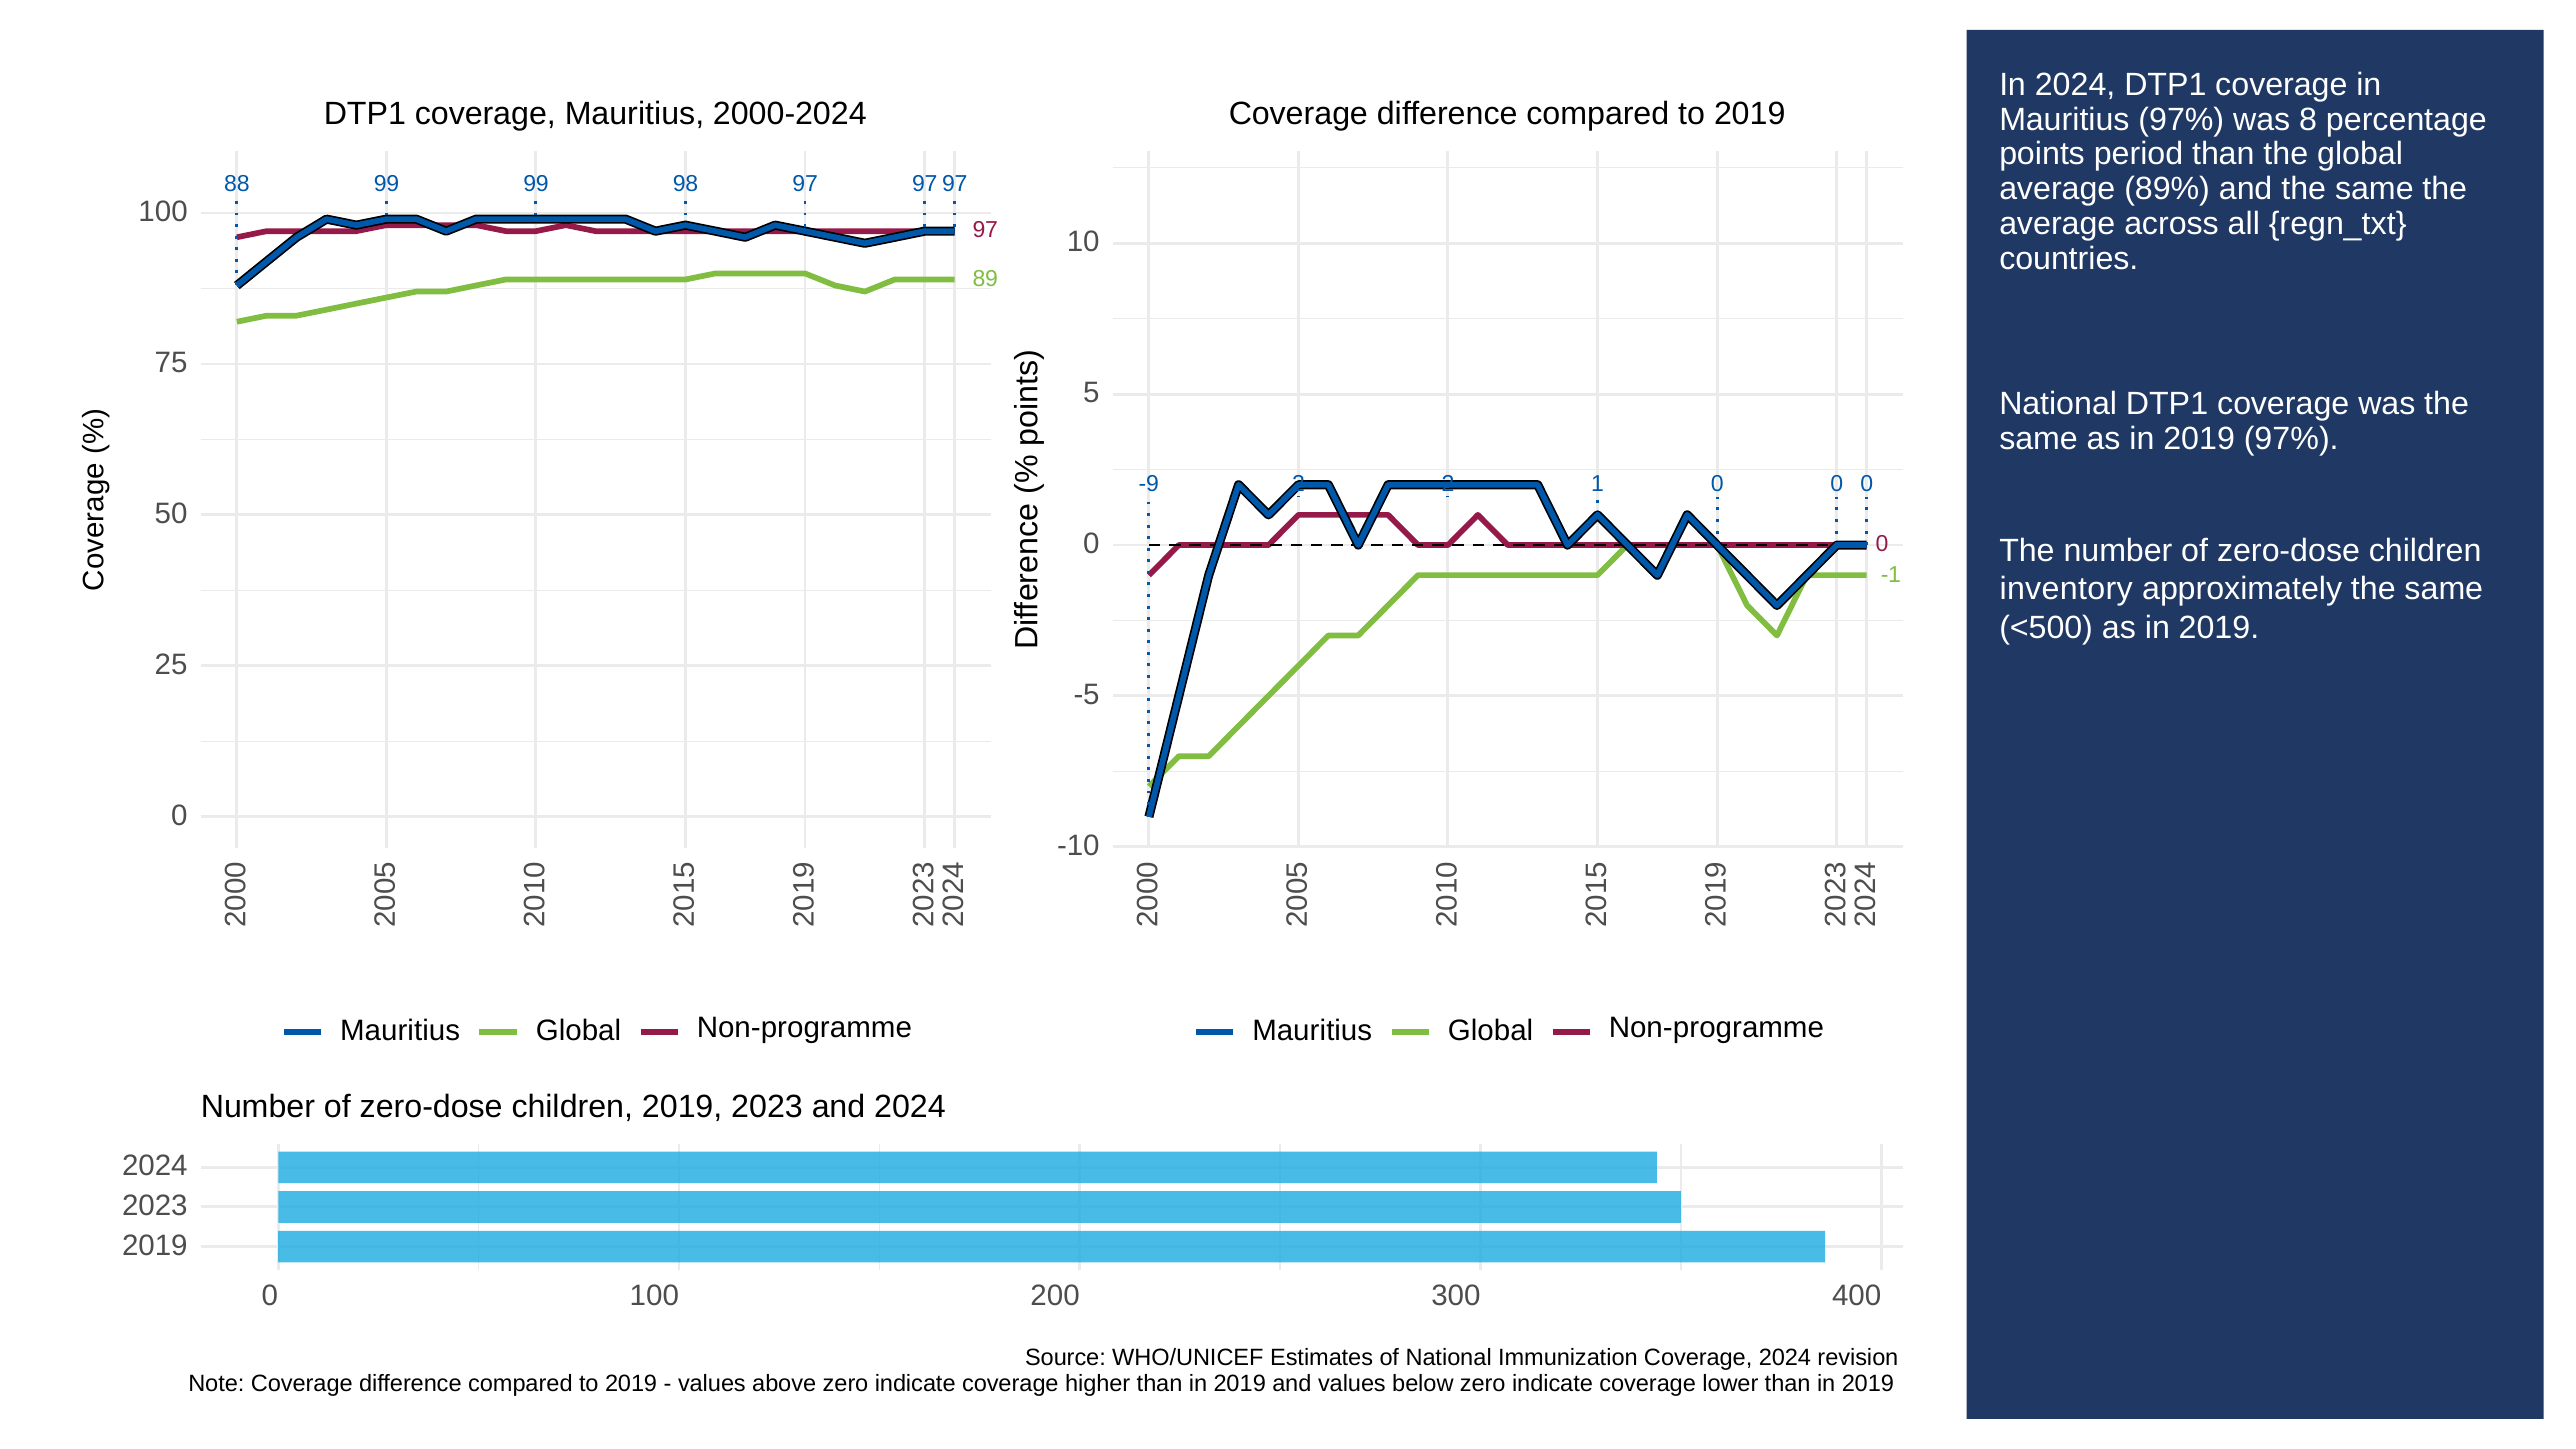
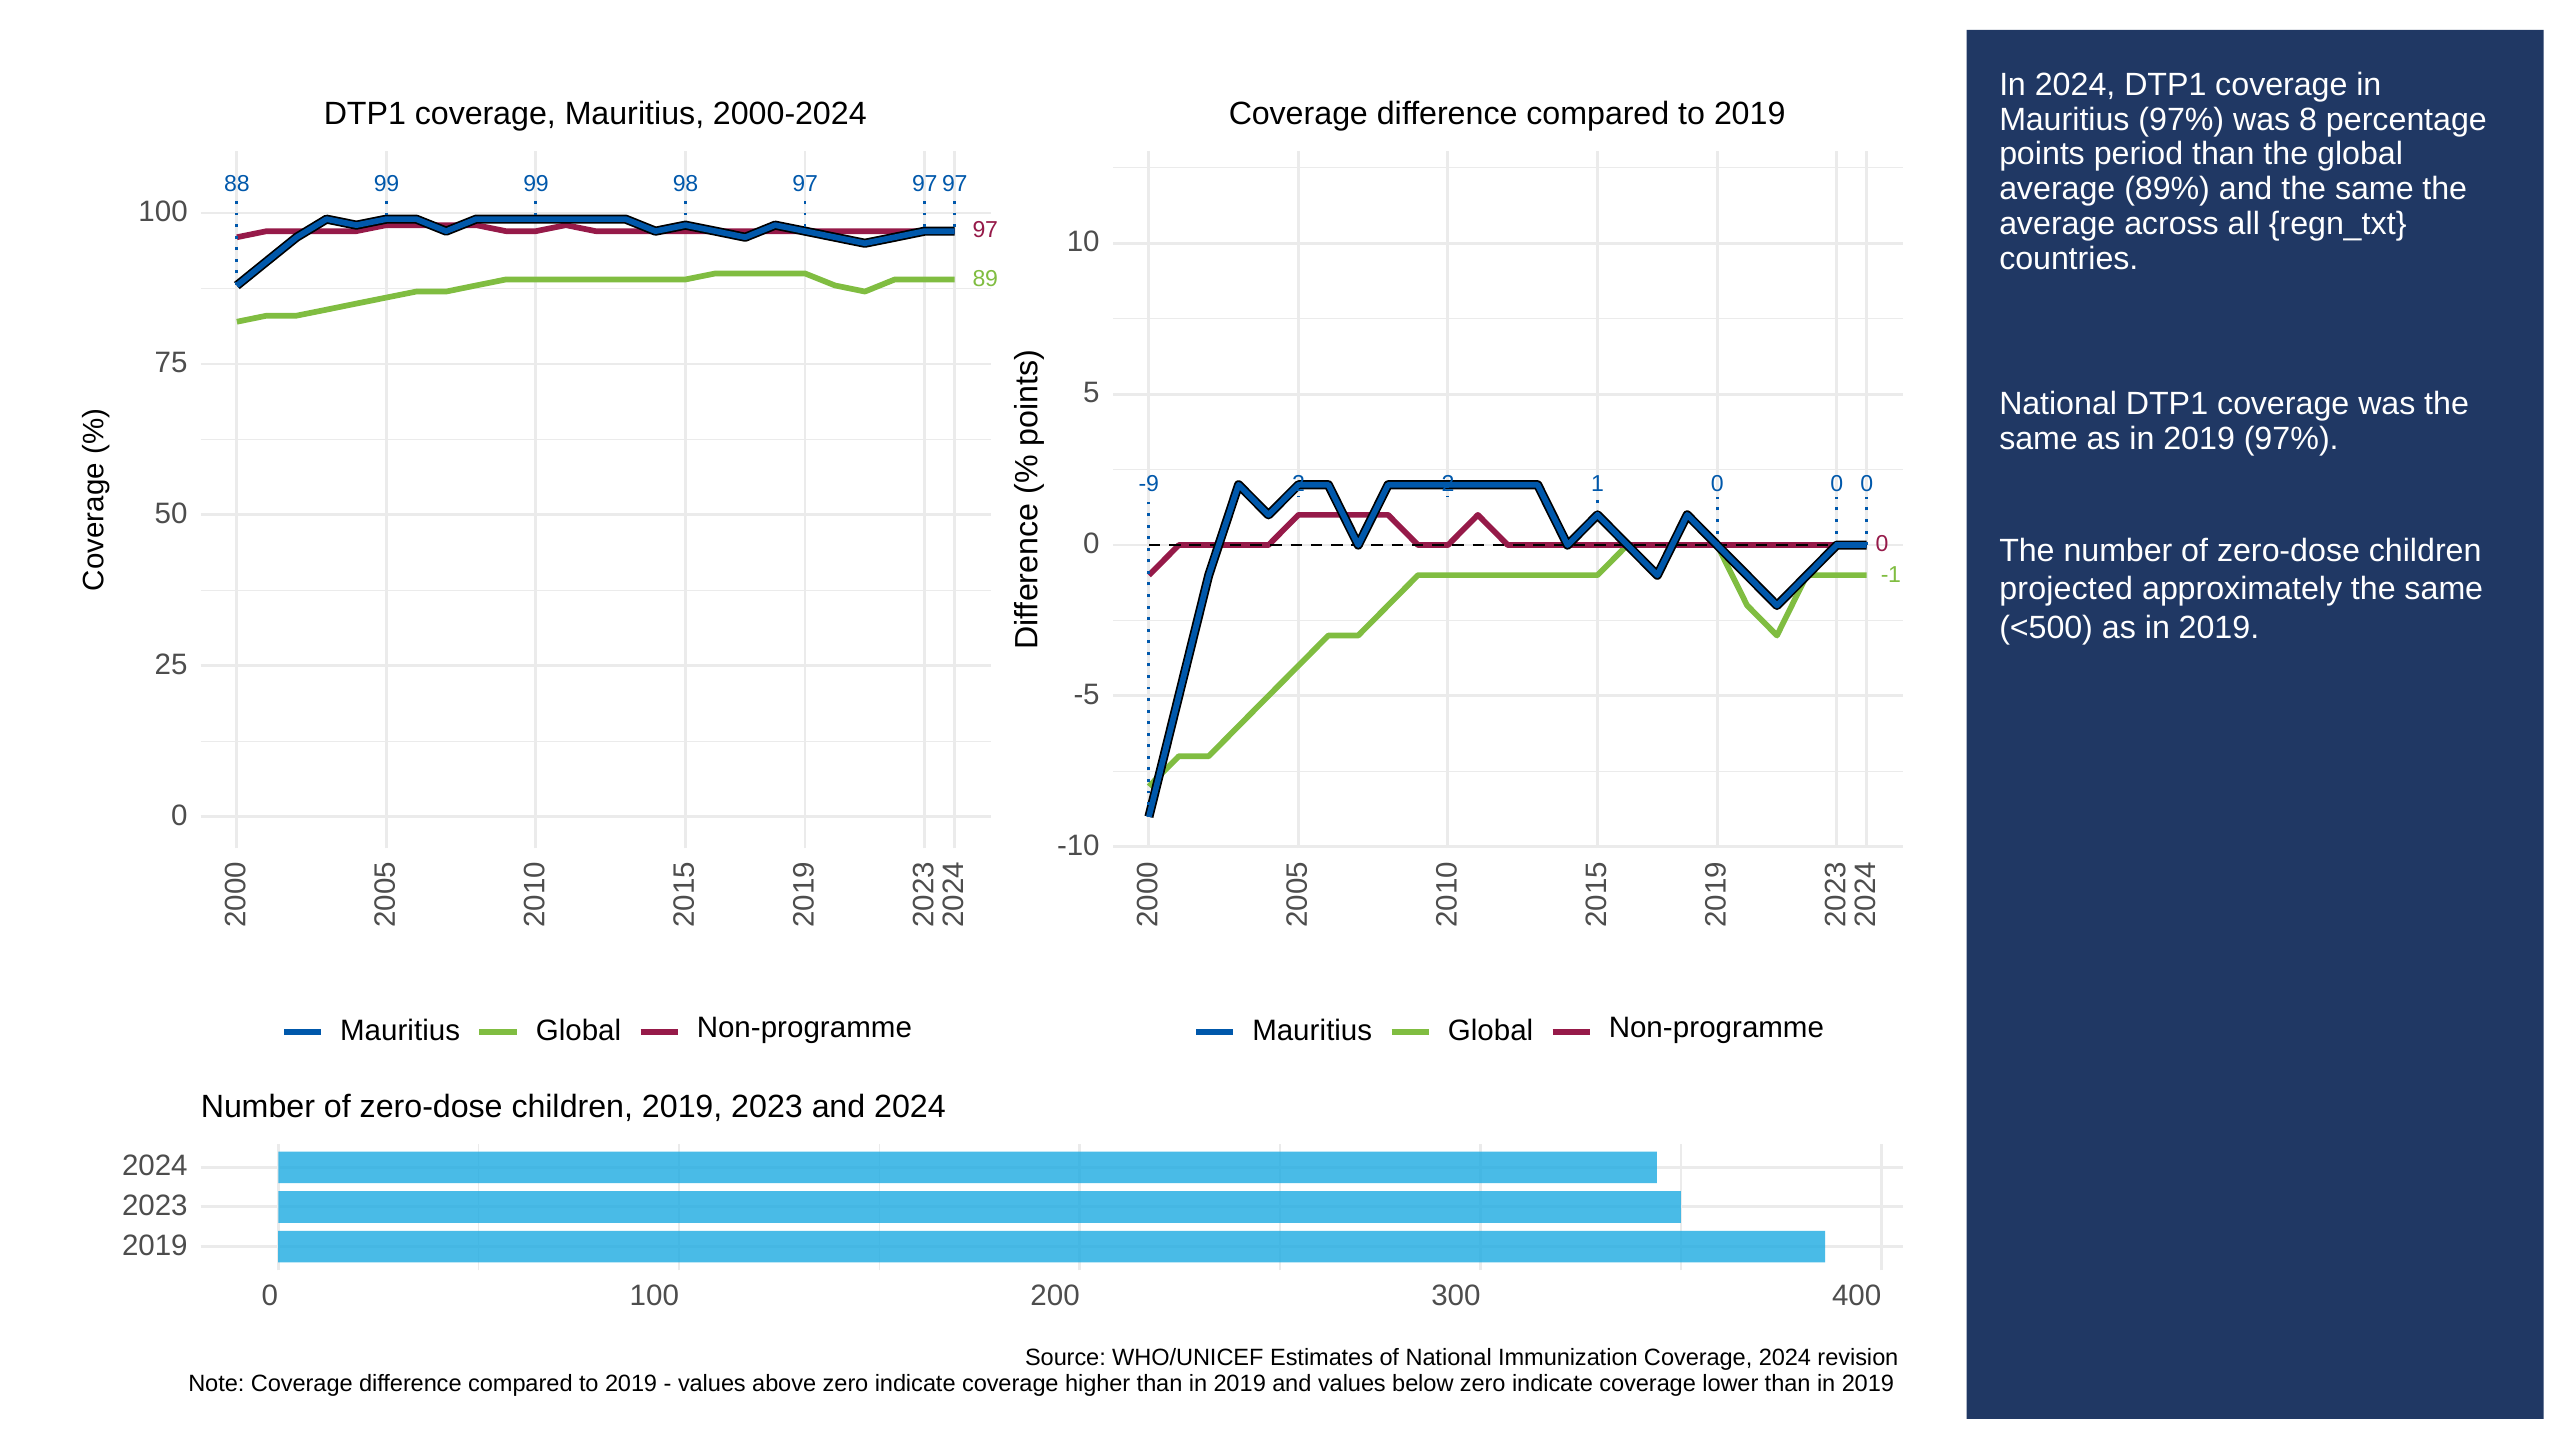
inventory: inventory -> projected (2066, 589)
